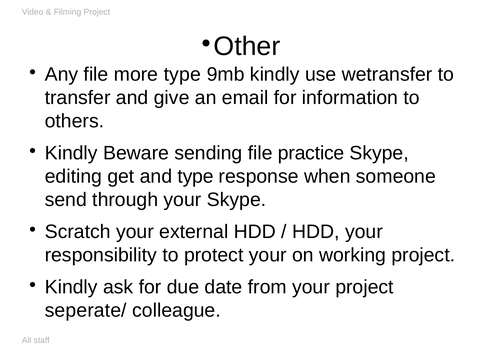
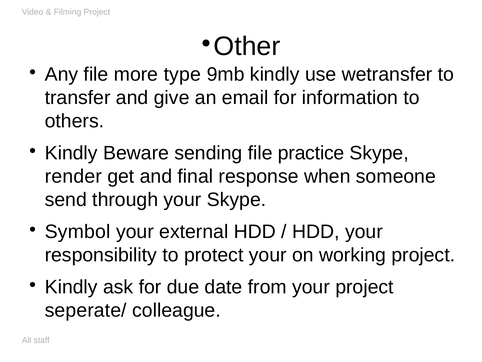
editing: editing -> render (73, 176)
and type: type -> final (195, 176)
Scratch: Scratch -> Symbol (78, 231)
